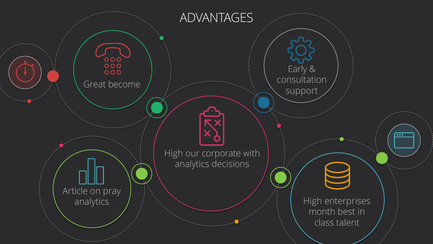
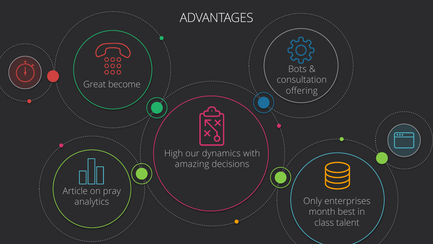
Early: Early -> Bots (297, 69)
support: support -> offering (302, 91)
corporate: corporate -> dynamics (221, 153)
analytics: analytics -> amazing (192, 164)
High: High -> Only (313, 201)
